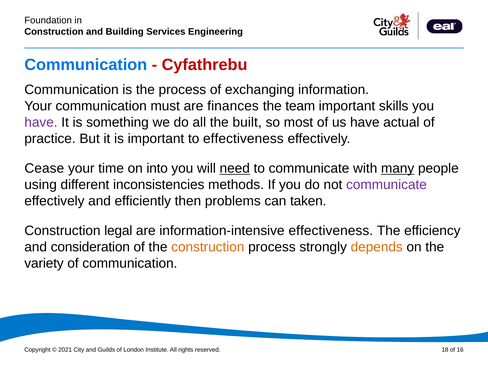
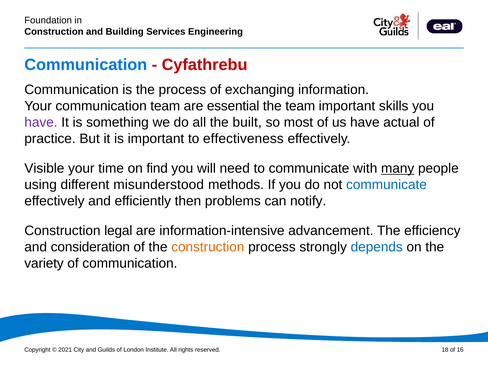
communication must: must -> team (165, 106)
finances: finances -> essential (233, 106)
Cease: Cease -> Visible (44, 168)
into: into -> find (157, 168)
need underline: present -> none (235, 168)
inconsistencies: inconsistencies -> misunderstood (159, 185)
communicate colour: purple -> blue (386, 185)
taken: taken -> notify (308, 201)
information-intensive effectiveness: effectiveness -> advancement (331, 231)
depends colour: orange -> blue (377, 247)
